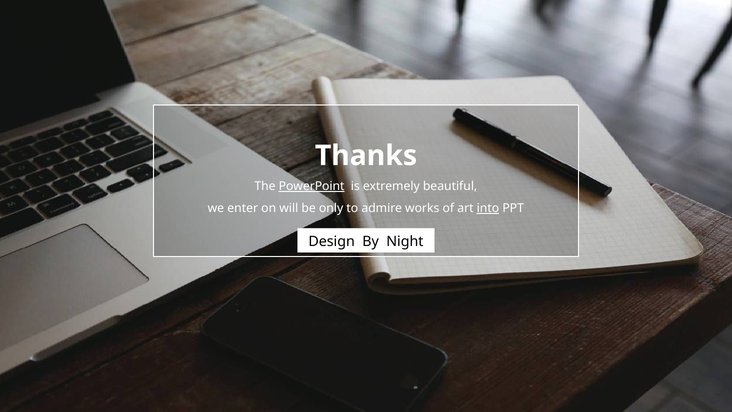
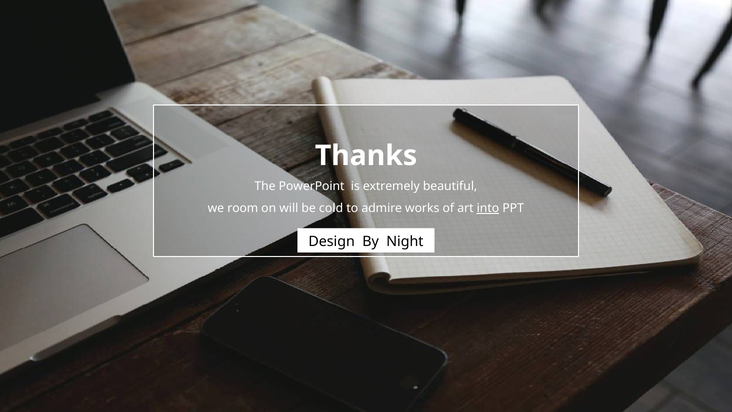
PowerPoint underline: present -> none (312, 186)
enter: enter -> room (243, 208)
only: only -> cold (331, 208)
